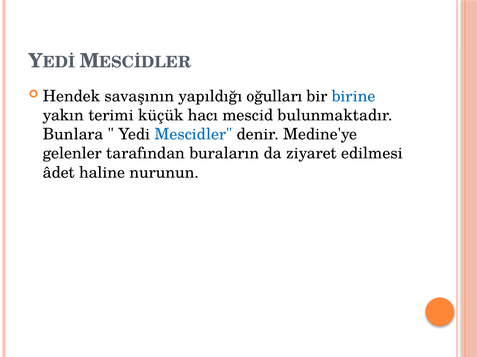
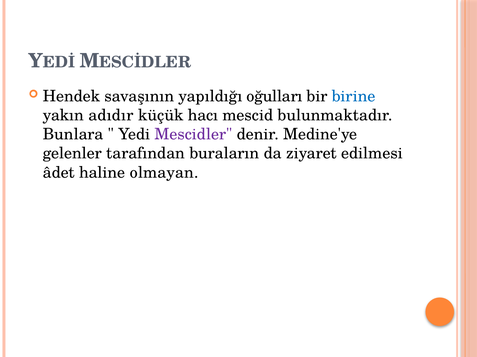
terimi: terimi -> adıdır (111, 116)
Mescidler colour: blue -> purple (193, 135)
nurunun: nurunun -> olmayan (164, 173)
